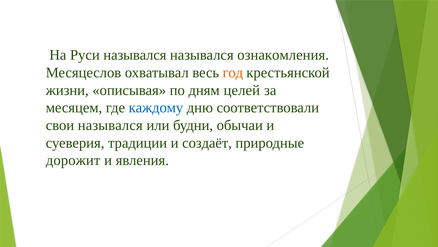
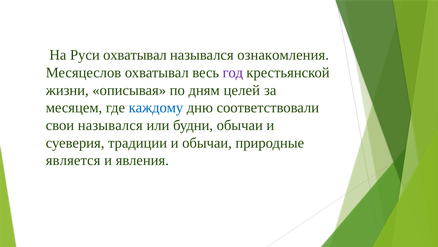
Руси назывался: назывался -> охватывал (135, 55)
год colour: orange -> purple (233, 72)
и создаёт: создаёт -> обычаи (207, 143)
дорожит: дорожит -> является (73, 160)
